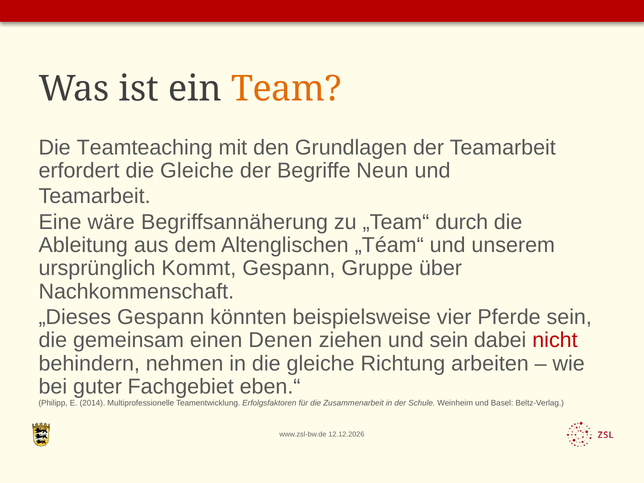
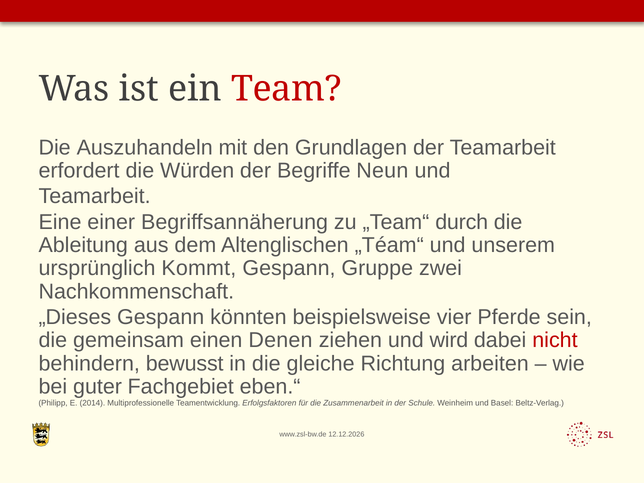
Team colour: orange -> red (286, 89)
Teamteaching: Teamteaching -> Auszuhandeln (145, 148)
erfordert die Gleiche: Gleiche -> Würden (197, 171)
wäre: wäre -> einer (111, 222)
über: über -> zwei (441, 268)
und sein: sein -> wird (449, 340)
nehmen: nehmen -> bewusst (185, 363)
